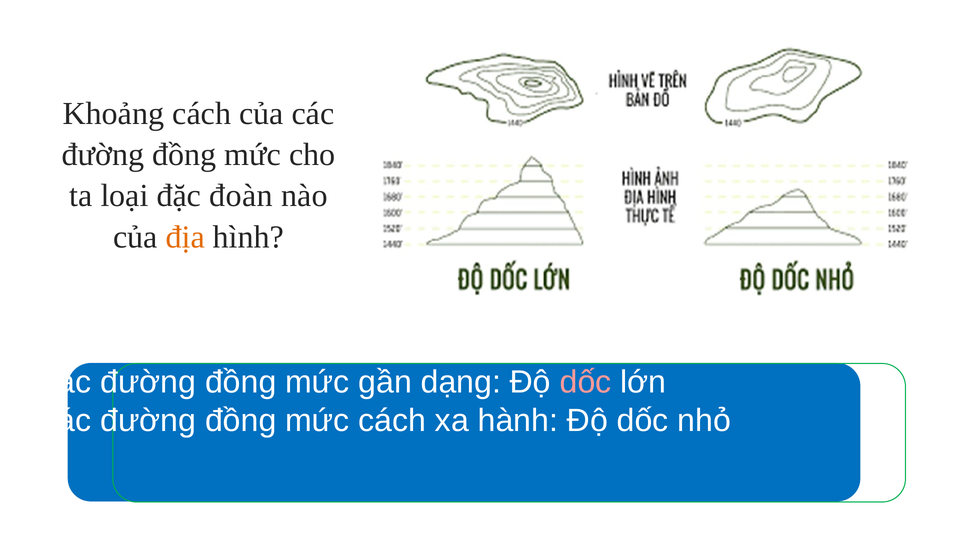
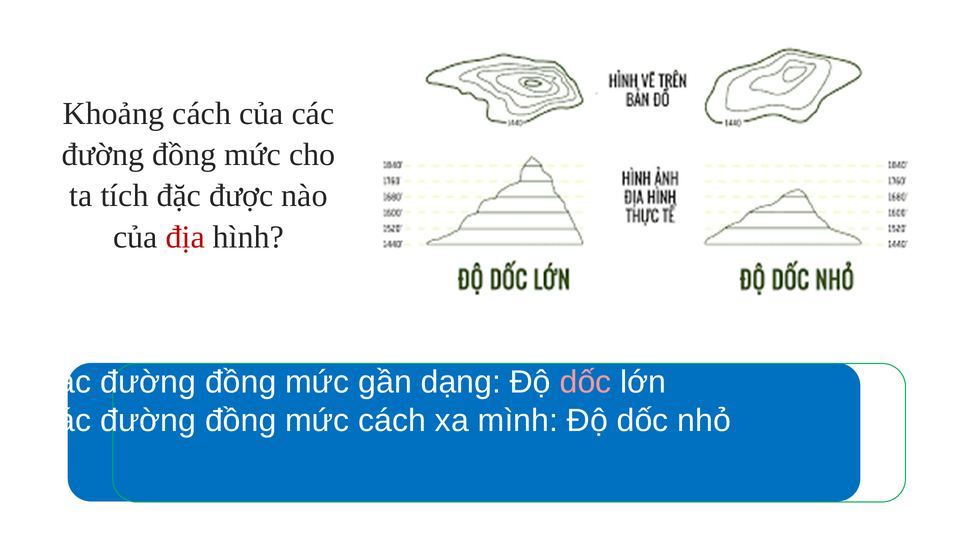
loại: loại -> tích (125, 196)
đoàn: đoàn -> được (241, 196)
địa colour: orange -> red (185, 237)
hành: hành -> mình (518, 420)
